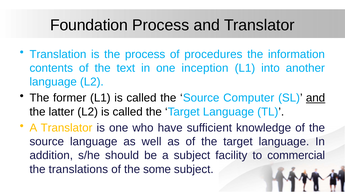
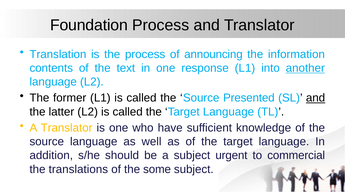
procedures: procedures -> announcing (213, 54)
inception: inception -> response (205, 68)
another underline: none -> present (305, 68)
Computer: Computer -> Presented (249, 98)
facility: facility -> urgent (231, 155)
